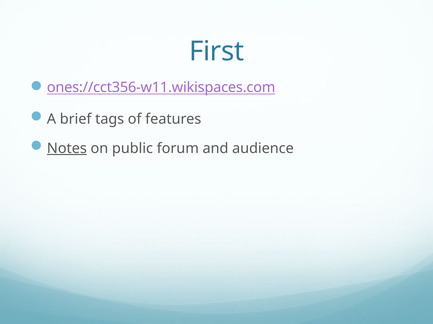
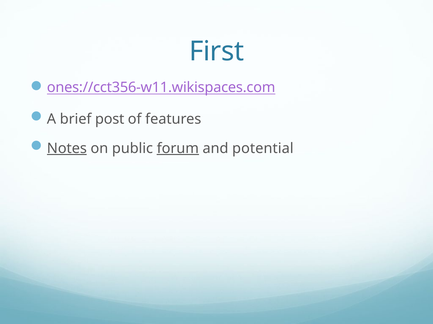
tags: tags -> post (110, 119)
forum underline: none -> present (178, 149)
audience: audience -> potential (263, 149)
